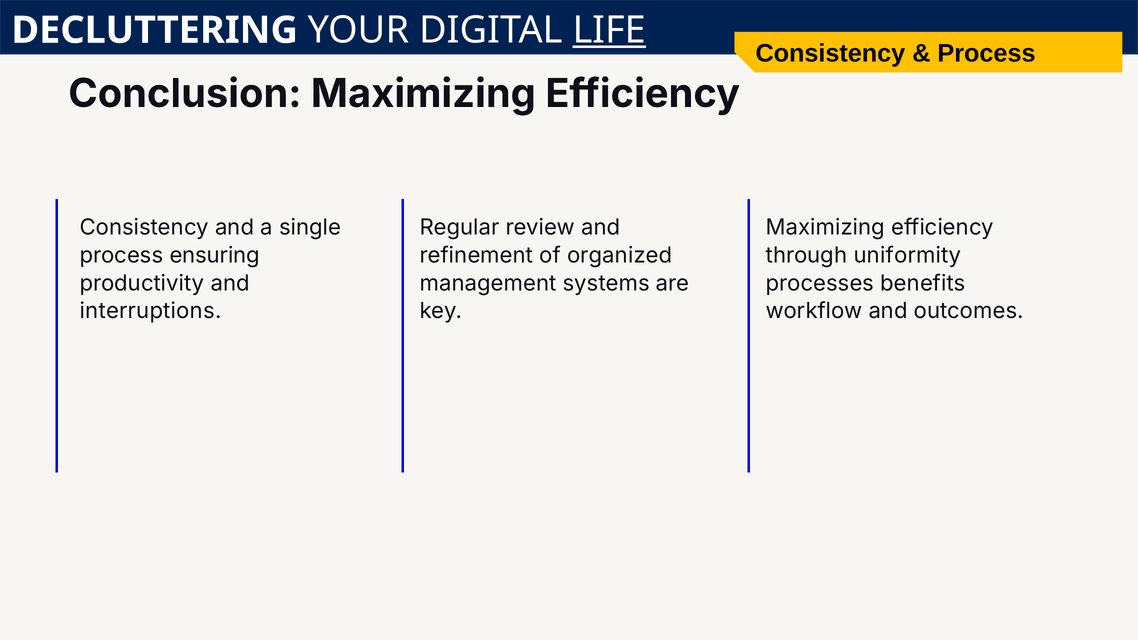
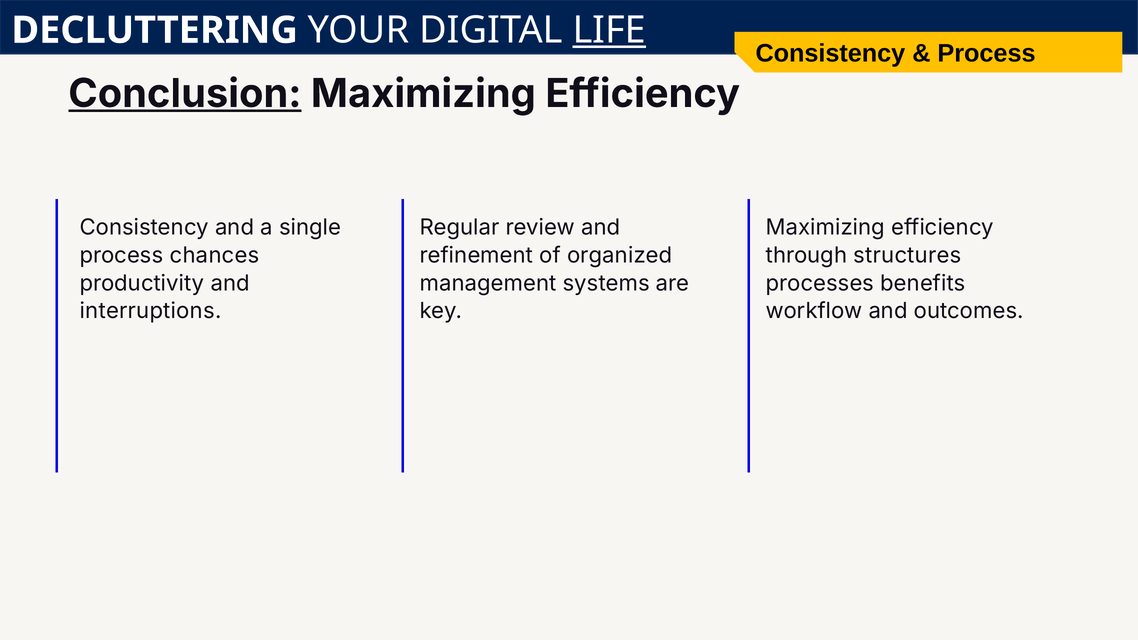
Conclusion underline: none -> present (185, 94)
ensuring: ensuring -> chances (215, 255)
uniformity: uniformity -> structures (907, 255)
